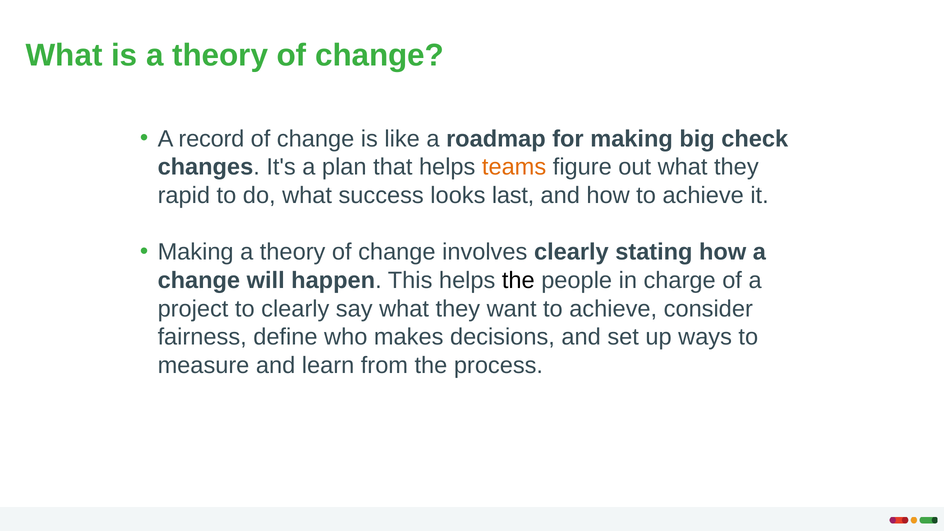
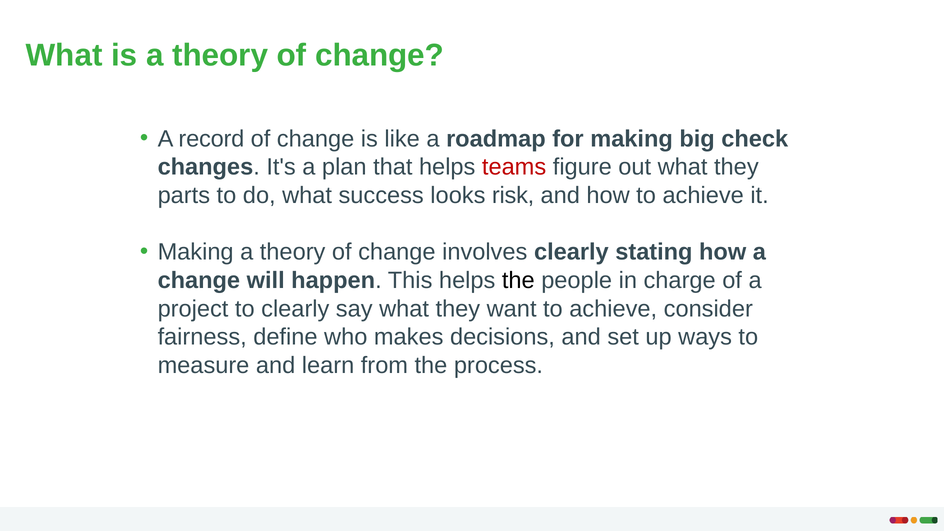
teams colour: orange -> red (514, 167)
rapid: rapid -> parts (184, 195)
last: last -> risk (513, 195)
